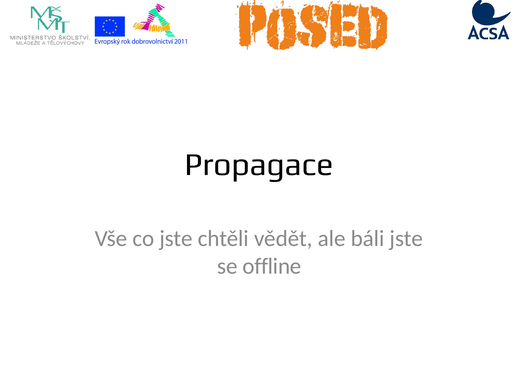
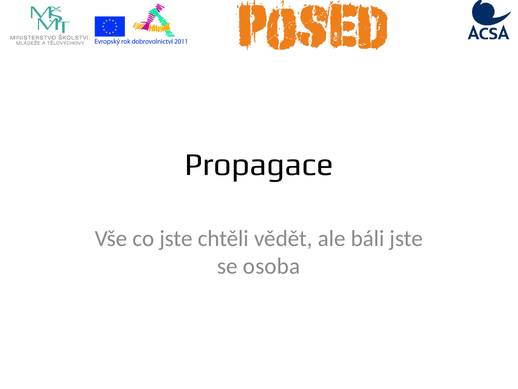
offline: offline -> osoba (272, 266)
